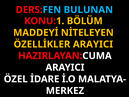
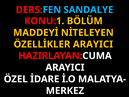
BULUNAN: BULUNAN -> SANDALYE (88, 10)
